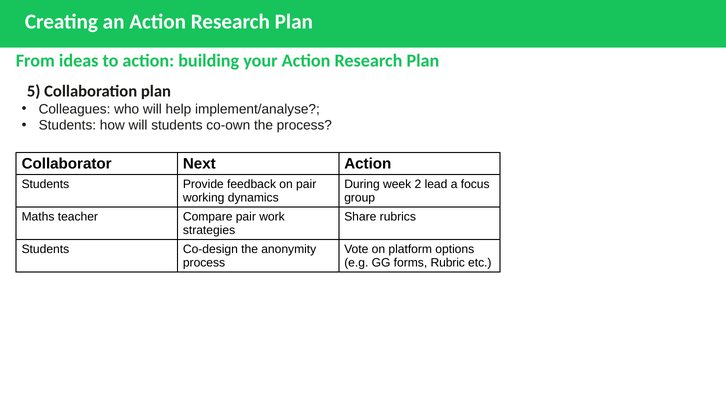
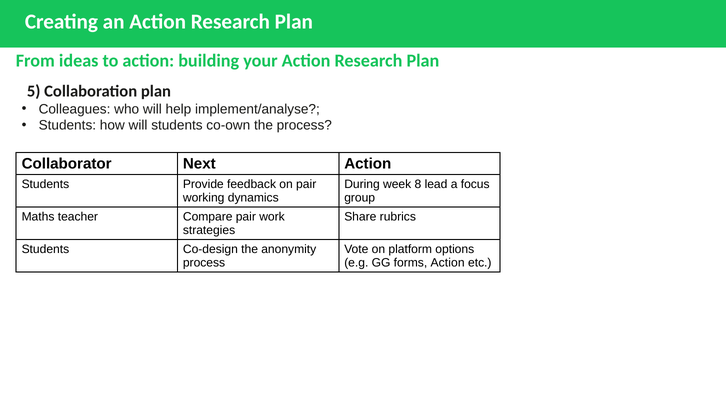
2: 2 -> 8 (418, 184)
forms Rubric: Rubric -> Action (448, 262)
